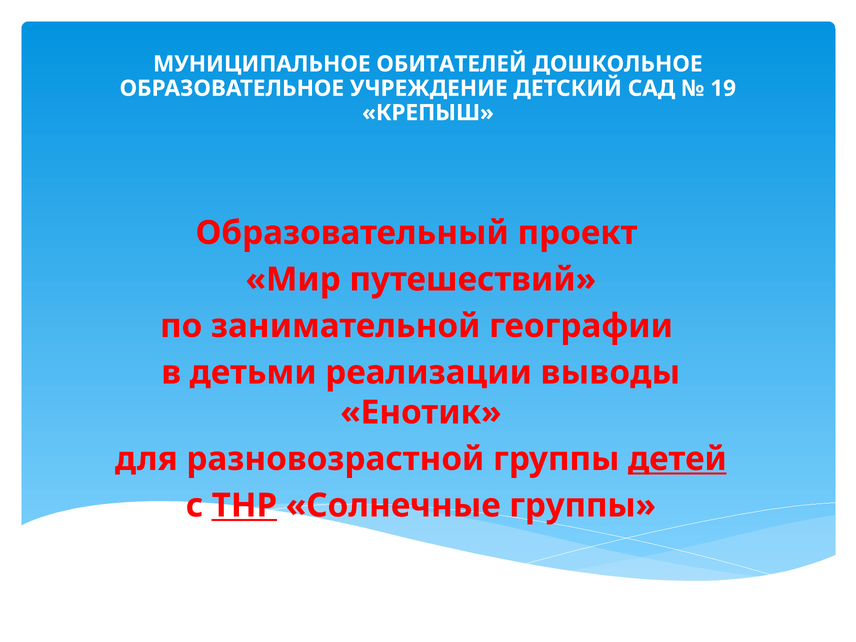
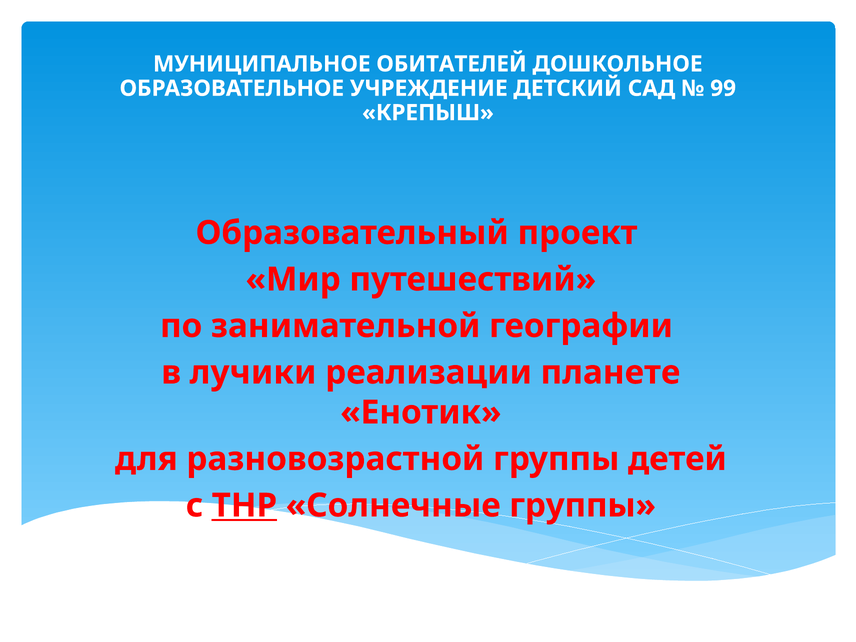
19: 19 -> 99 (723, 88)
детьми: детьми -> лучики (253, 373)
выводы: выводы -> планете (610, 373)
детей underline: present -> none (677, 459)
